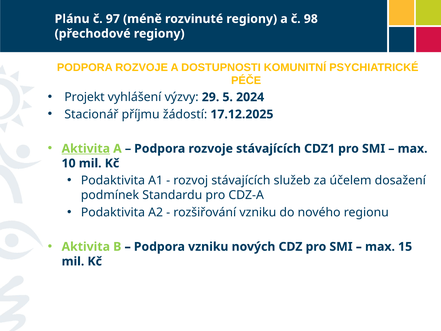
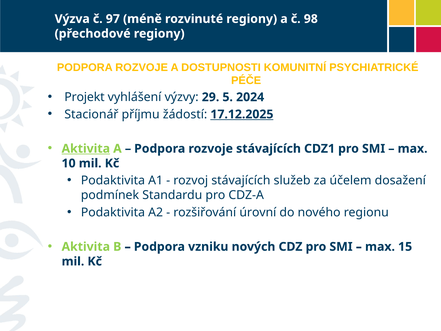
Plánu: Plánu -> Výzva (72, 19)
17.12.2025 underline: none -> present (242, 114)
rozšiřování vzniku: vzniku -> úrovní (258, 212)
